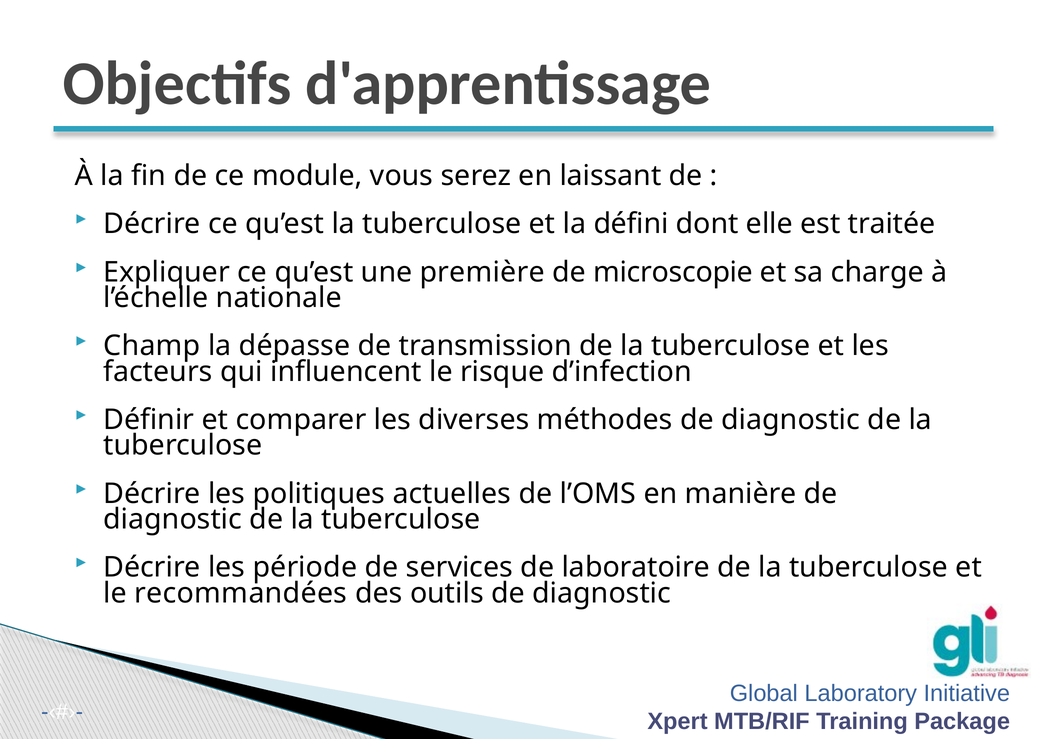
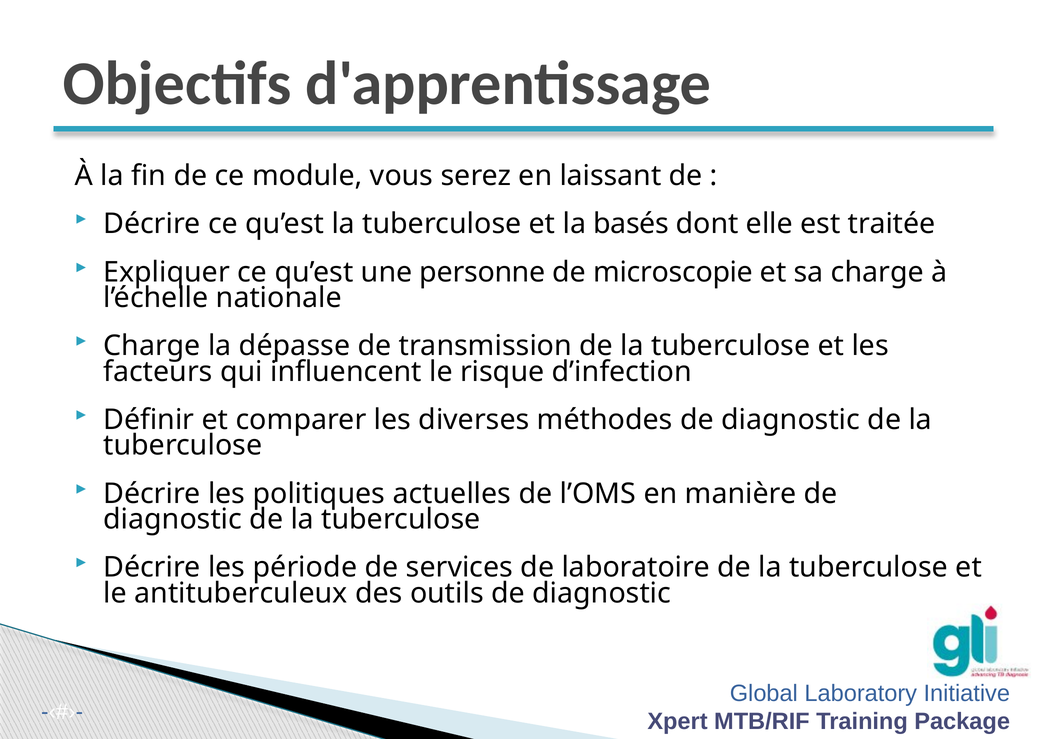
défini: défini -> basés (631, 224)
première: première -> personne (482, 272)
Champ: Champ -> Charge (152, 346)
recommandées: recommandées -> antituberculeux (241, 593)
